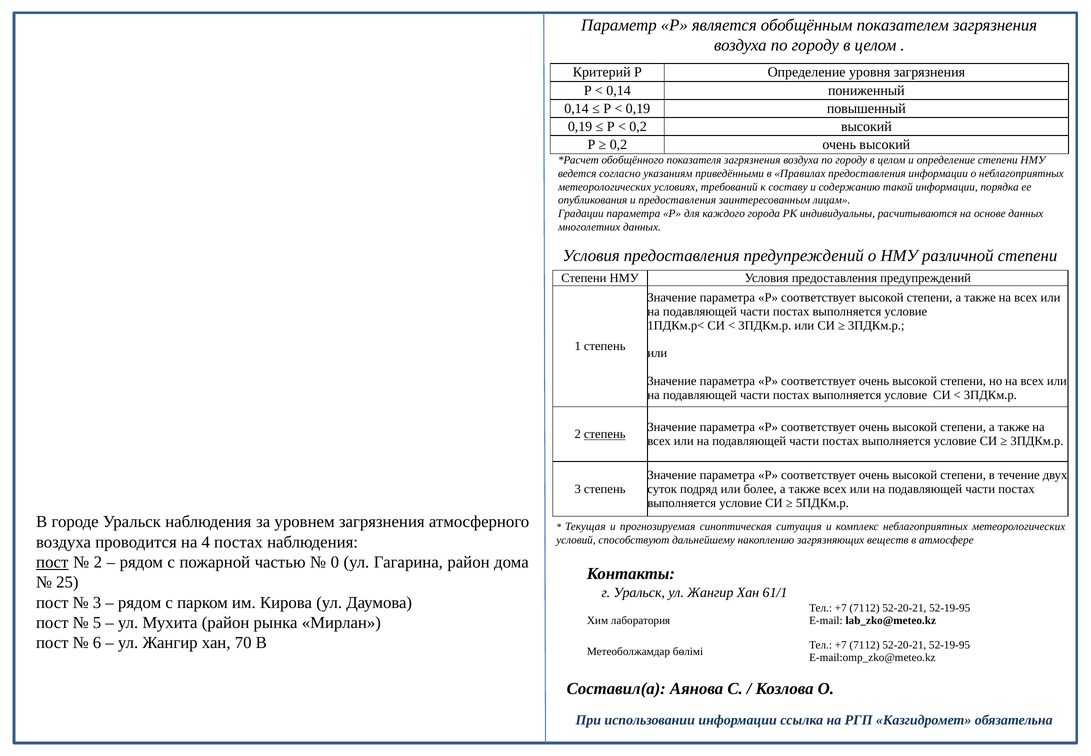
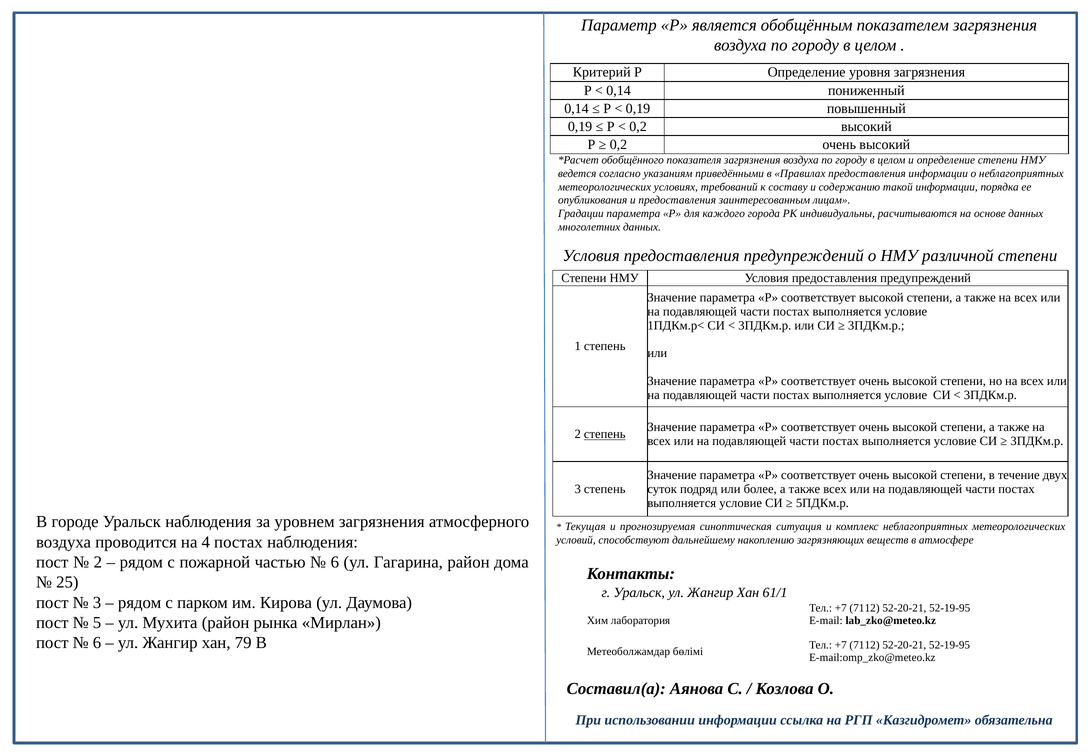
пост underline: present -> none (52, 562)
0: 0 -> 6 (335, 562)
70: 70 -> 79 (243, 642)
